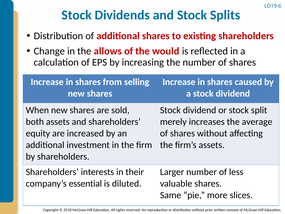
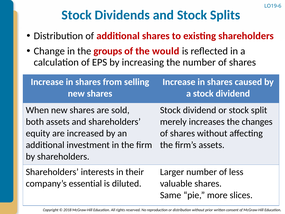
allows: allows -> groups (108, 51)
average: average -> changes (257, 122)
